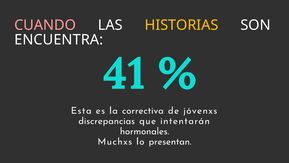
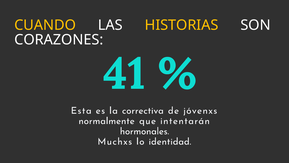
CUANDO colour: pink -> yellow (45, 25)
ENCUENTRA: ENCUENTRA -> CORAZONES (59, 40)
discrepancias: discrepancias -> normalmente (107, 121)
presentan: presentan -> identidad (170, 141)
